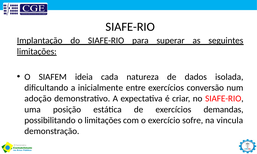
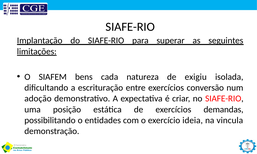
ideia: ideia -> bens (84, 77)
dados: dados -> exigiu (196, 77)
inicialmente: inicialmente -> escrituração (101, 88)
o limitações: limitações -> entidades (103, 120)
sofre: sofre -> ideia (193, 120)
